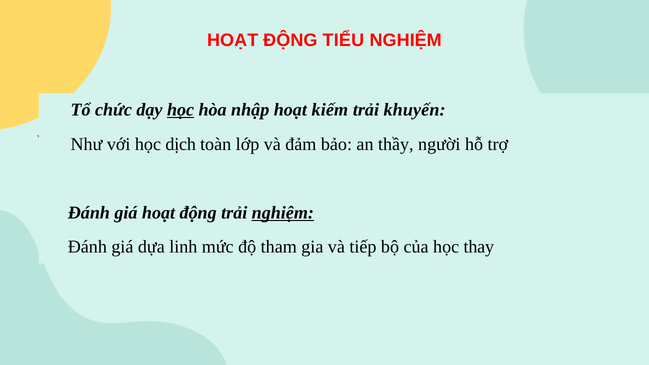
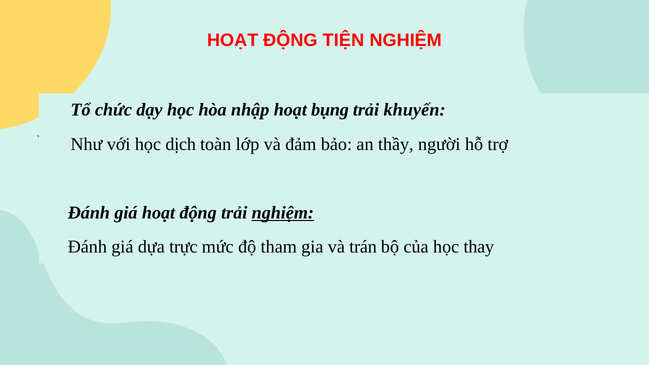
TIỂU: TIỂU -> TIỆN (343, 40)
học underline: present -> none (181, 110)
kiếm: kiếm -> bụng (330, 110)
linh: linh -> trực (183, 247)
tiếp: tiếp -> trán (363, 247)
